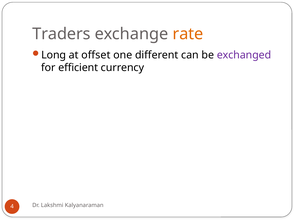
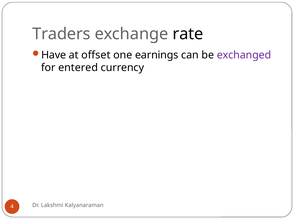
rate colour: orange -> black (188, 34)
Long: Long -> Have (54, 55)
different: different -> earnings (157, 55)
efficient: efficient -> entered (78, 68)
